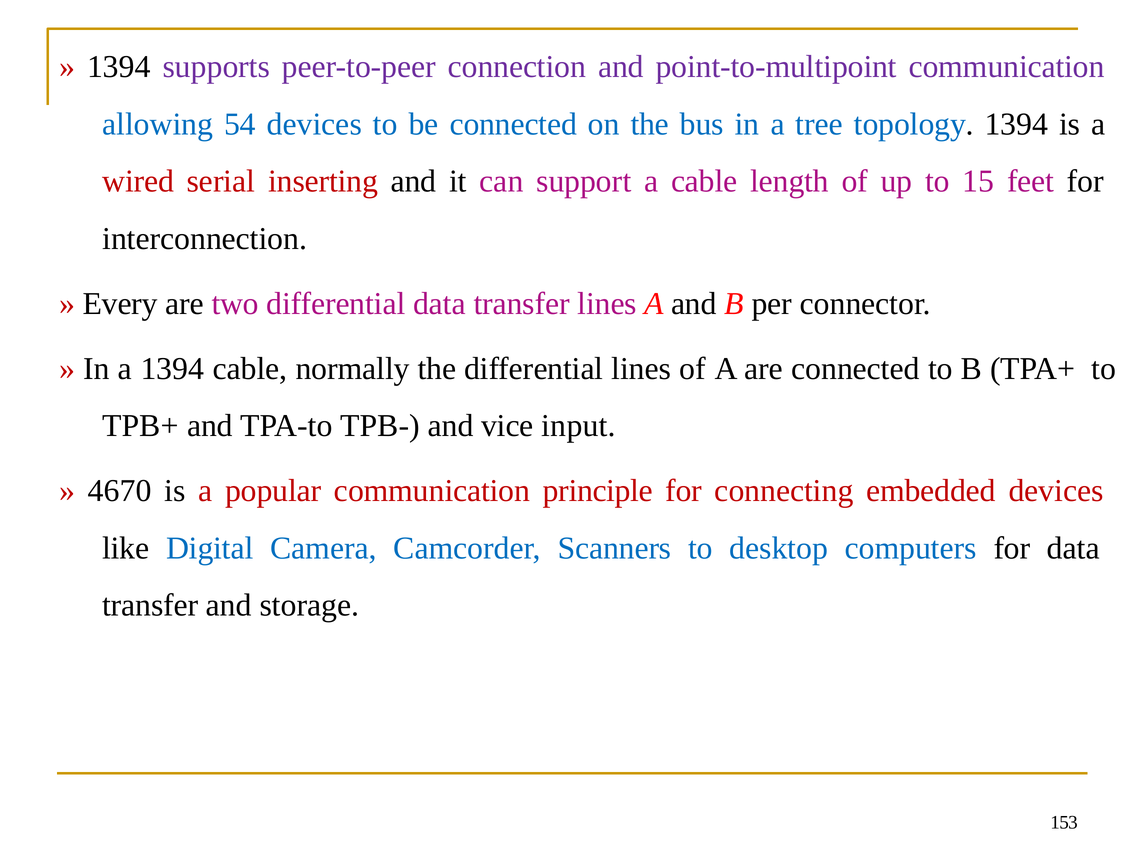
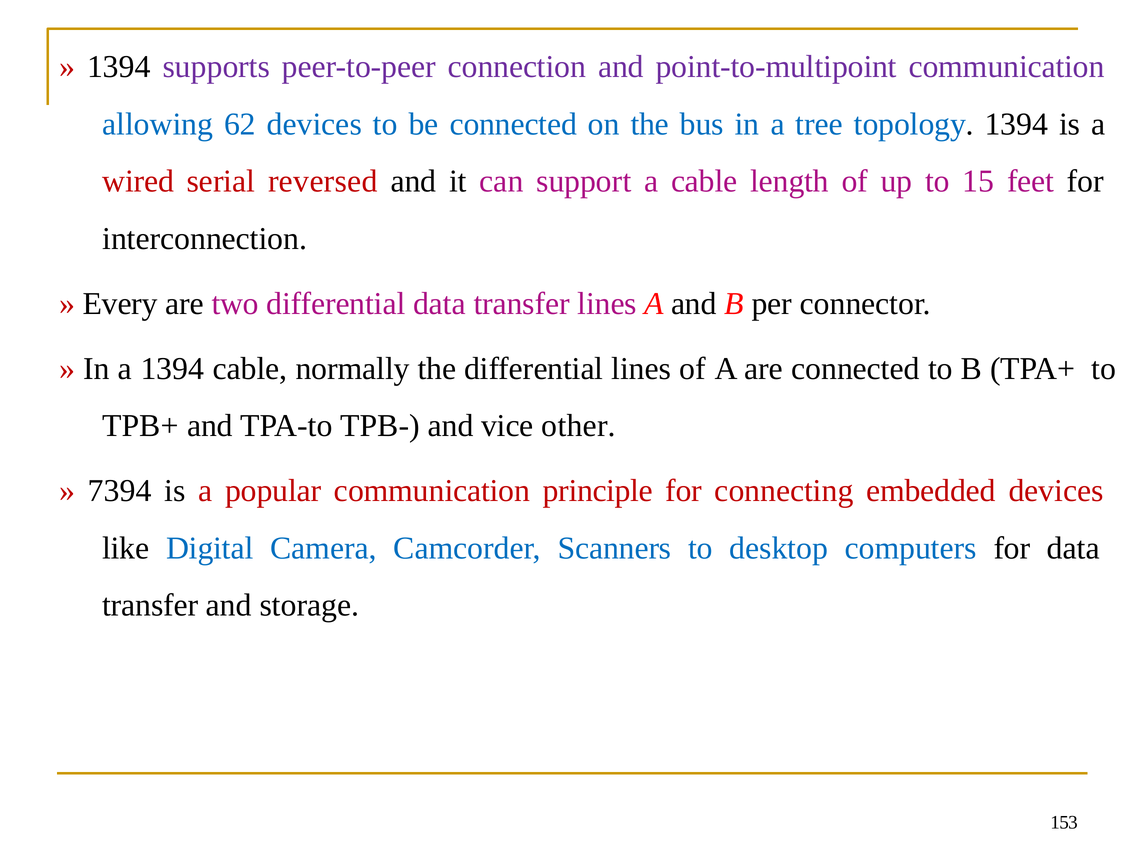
54: 54 -> 62 (240, 124)
inserting: inserting -> reversed (323, 181)
input: input -> other (579, 426)
4670: 4670 -> 7394 (120, 491)
